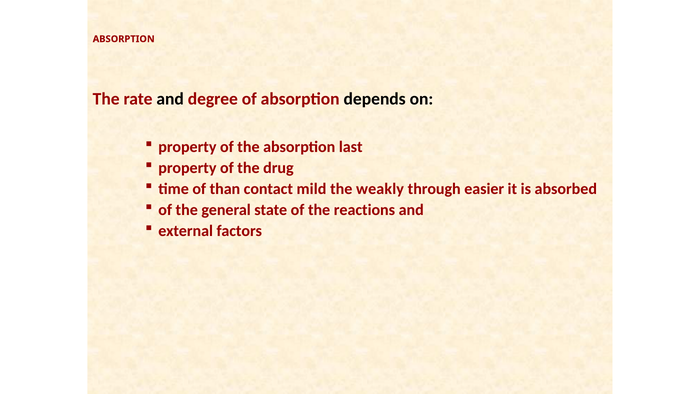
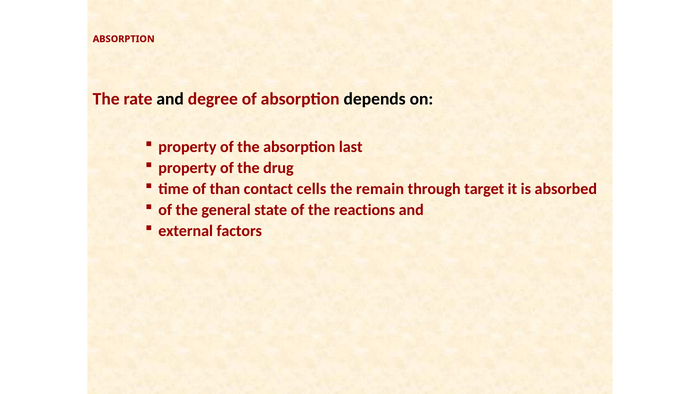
mild: mild -> cells (311, 189)
weakly: weakly -> remain (380, 189)
easier: easier -> target (484, 189)
